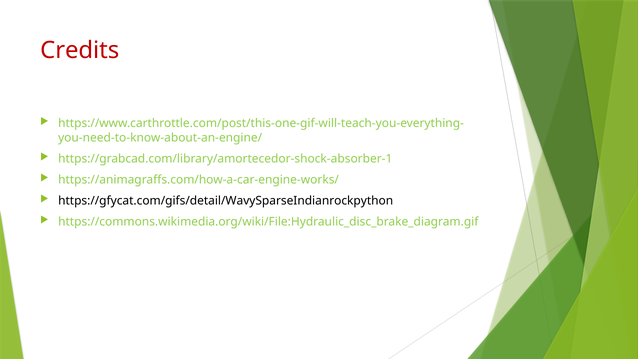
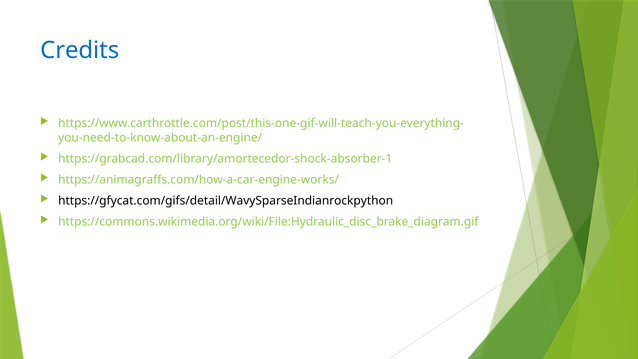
Credits colour: red -> blue (80, 50)
